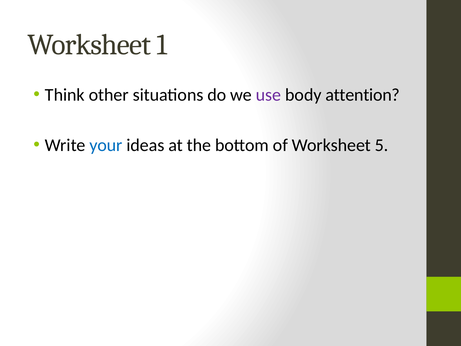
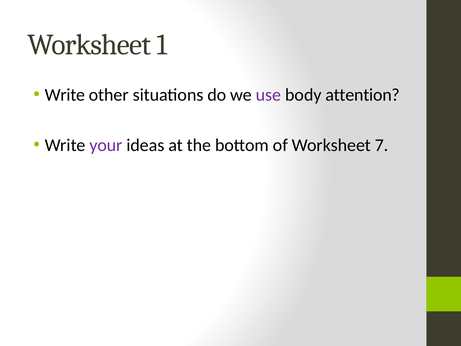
Think: Think -> Write (65, 95)
your colour: blue -> purple (106, 145)
5: 5 -> 7 (382, 145)
